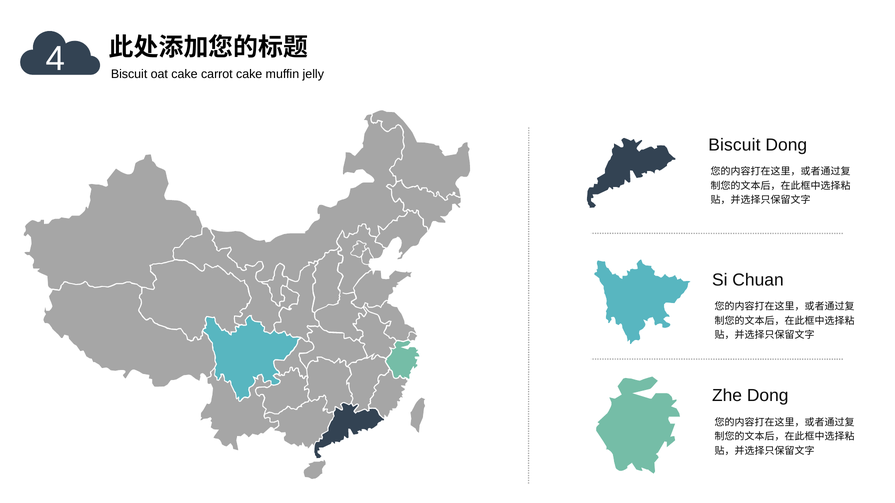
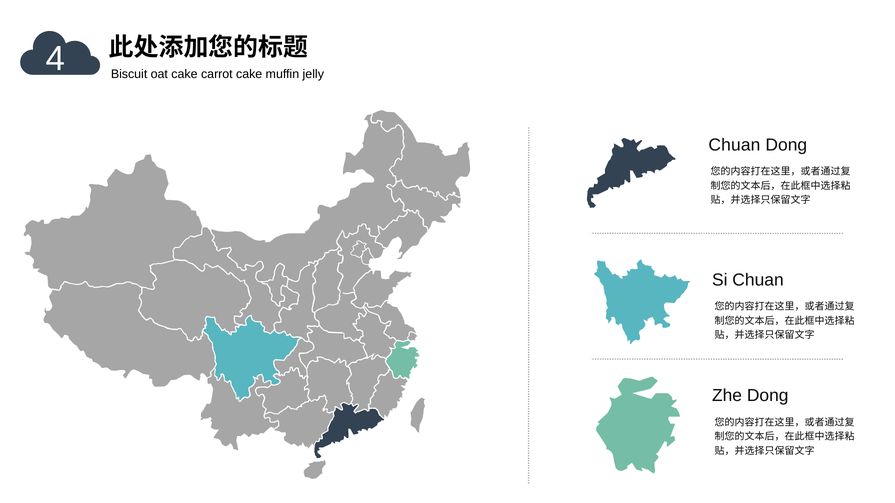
Biscuit: Biscuit -> Chuan (734, 145)
